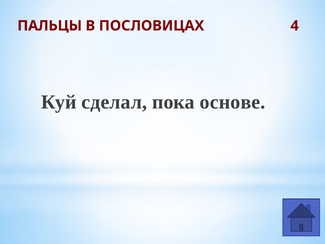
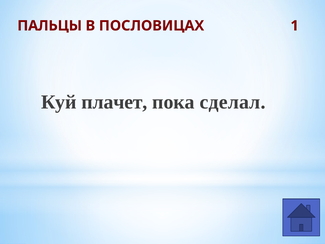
4: 4 -> 1 (295, 26)
сделал: сделал -> плачет (114, 102)
основе: основе -> сделал (233, 102)
